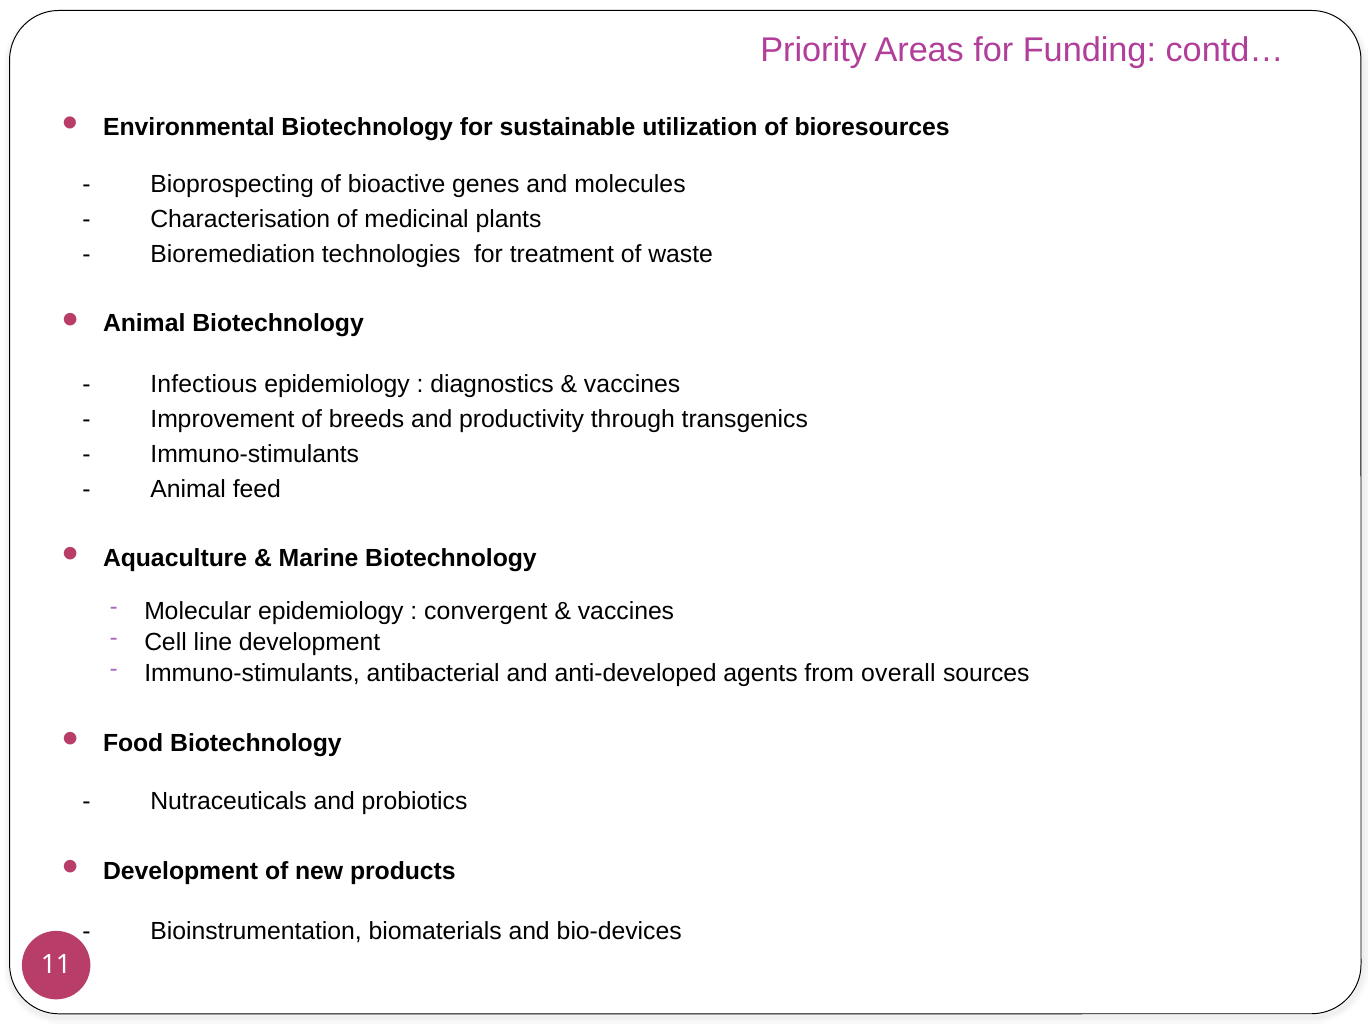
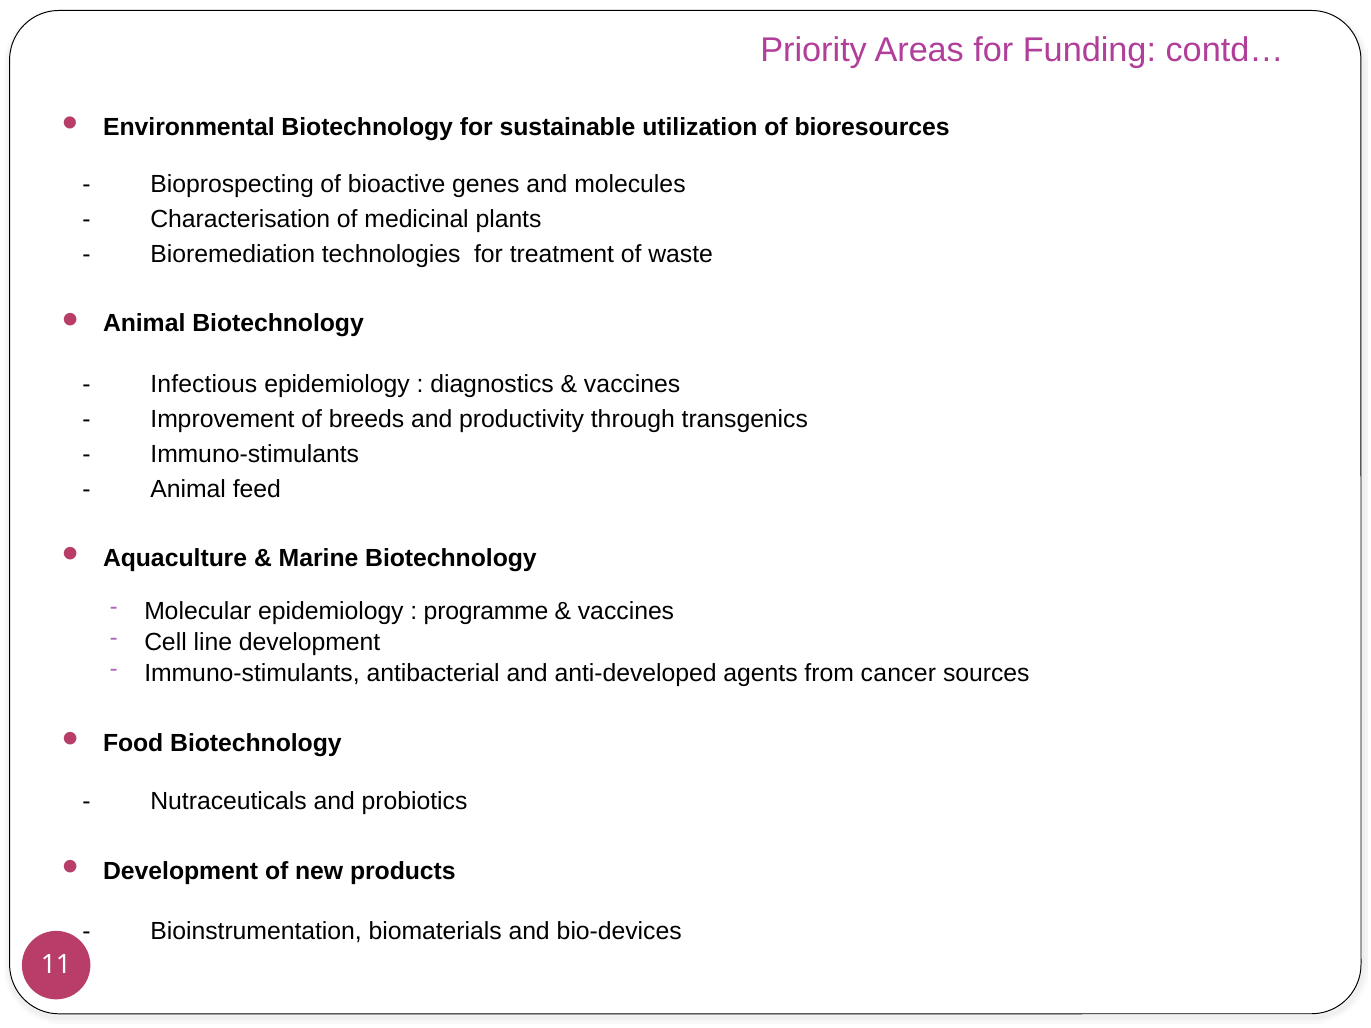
convergent: convergent -> programme (486, 612)
overall: overall -> cancer (898, 673)
